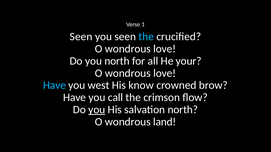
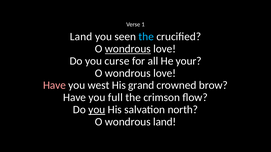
Seen: Seen -> Land (81, 37)
wondrous underline: none -> present (128, 49)
you north: north -> curse (117, 61)
Have colour: light blue -> pink (54, 86)
know: know -> grand (141, 86)
call: call -> full (115, 98)
